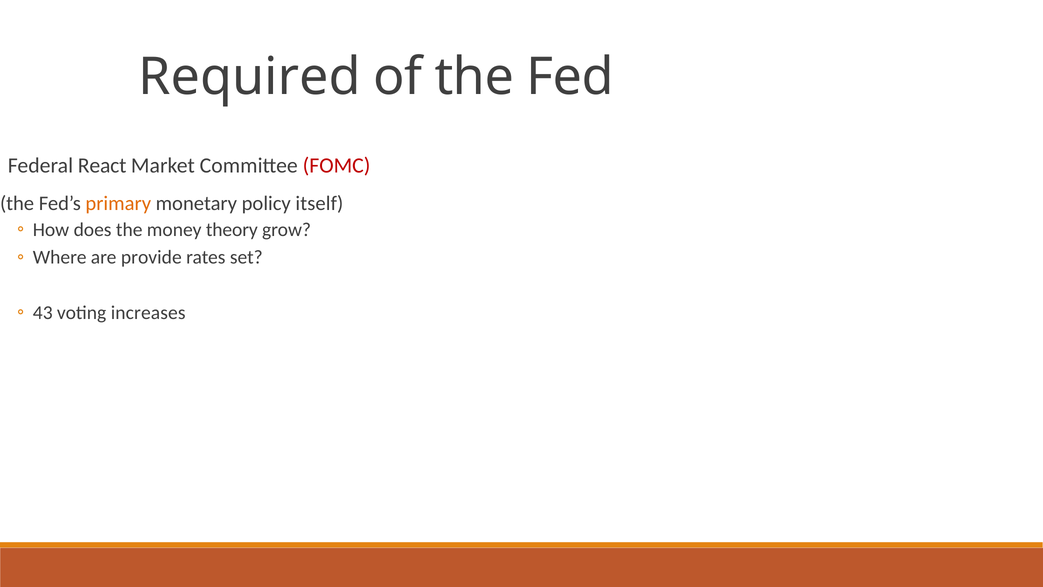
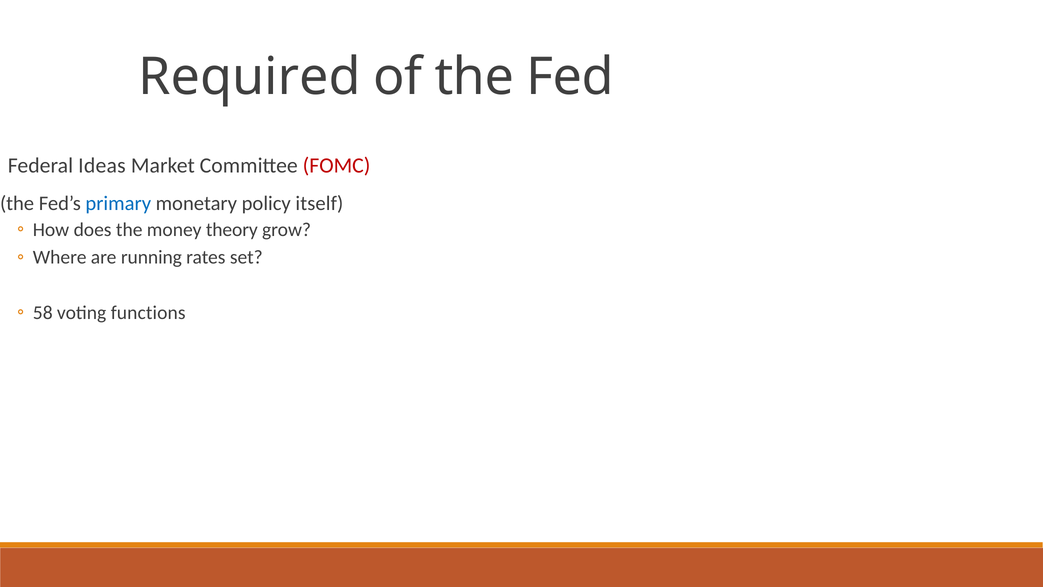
React: React -> Ideas (102, 165)
primary colour: orange -> blue (118, 204)
provide: provide -> running (151, 257)
43: 43 -> 58 (43, 313)
increases: increases -> functions (148, 313)
